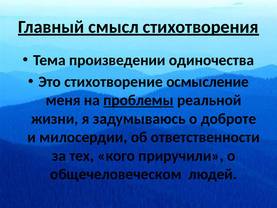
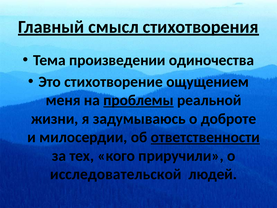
осмысление: осмысление -> ощущением (208, 82)
ответственности underline: none -> present (205, 137)
общечеловеческом: общечеловеческом -> исследовательской (116, 174)
